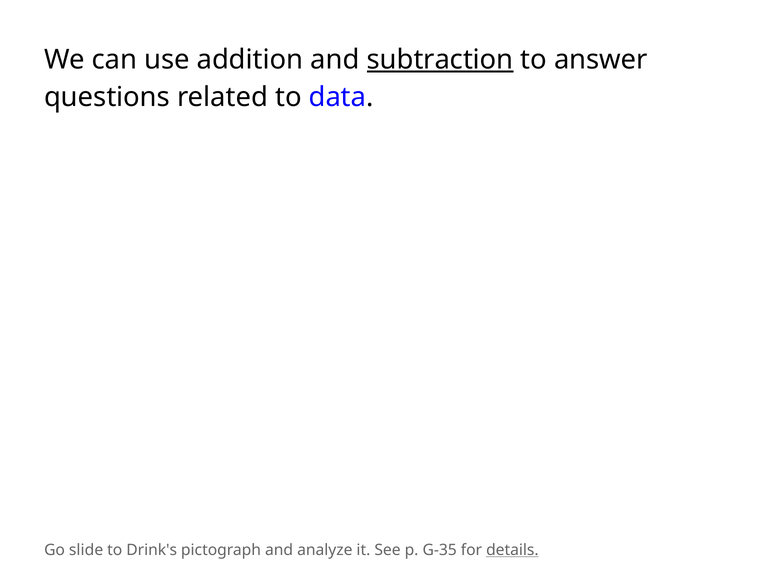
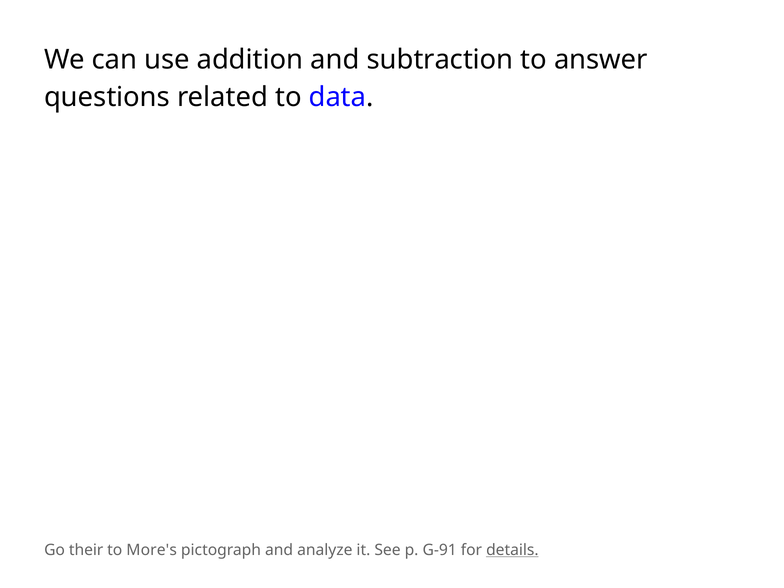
subtraction underline: present -> none (440, 60)
slide: slide -> their (86, 550)
Drink's: Drink's -> More's (152, 550)
G-35: G-35 -> G-91 (440, 550)
